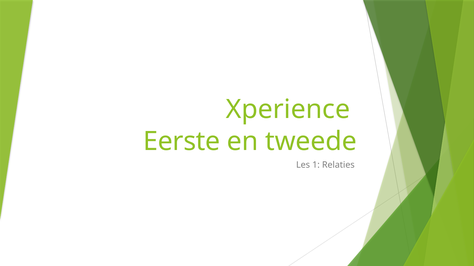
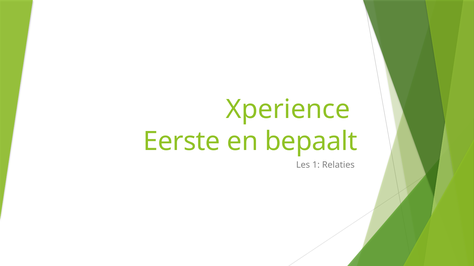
tweede: tweede -> bepaalt (311, 142)
